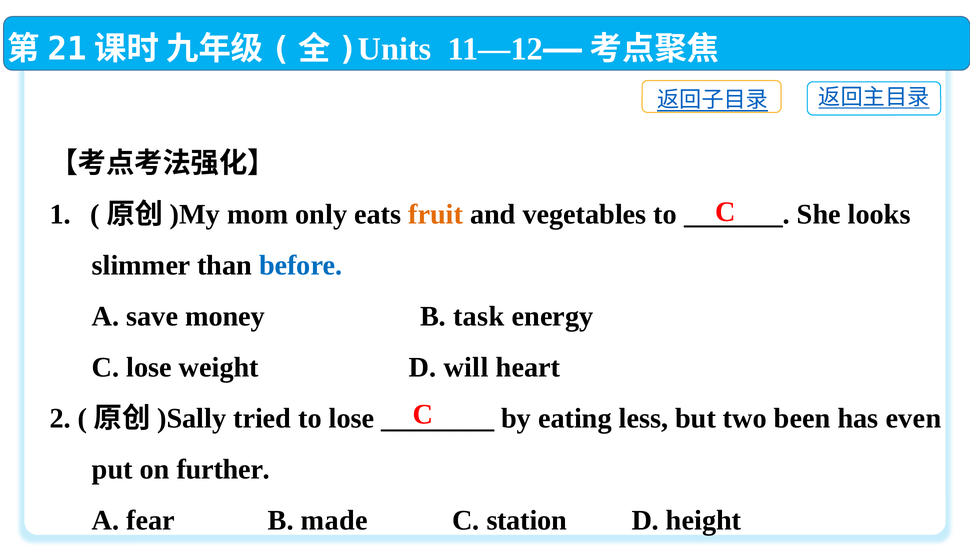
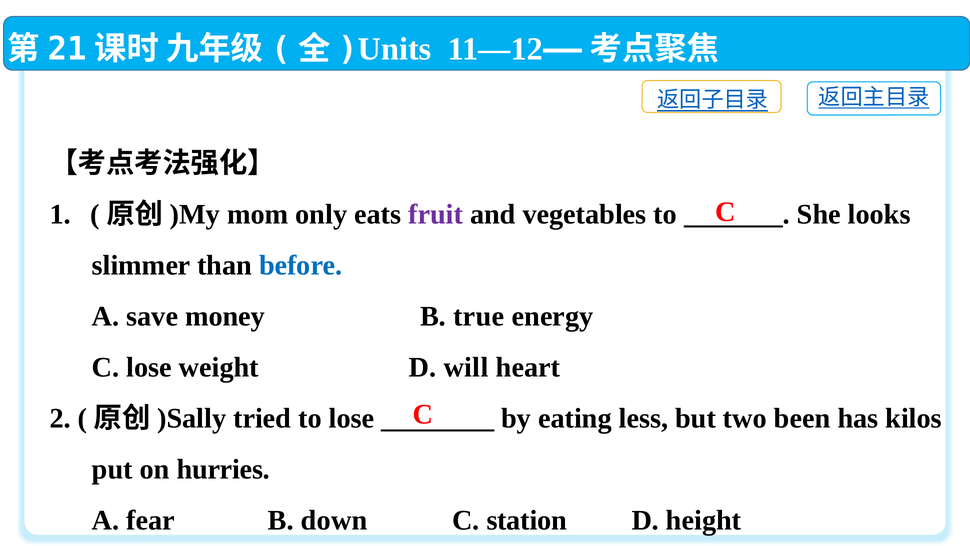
fruit colour: orange -> purple (436, 214)
task: task -> true (479, 316)
even: even -> kilos (914, 418)
further: further -> hurries (223, 469)
made: made -> down (334, 520)
